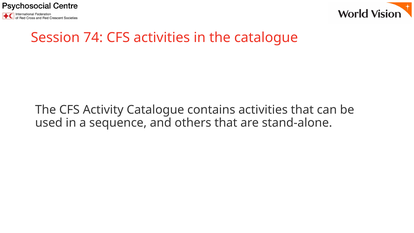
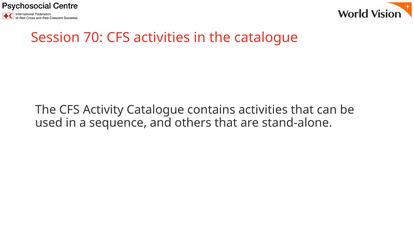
74: 74 -> 70 (93, 38)
